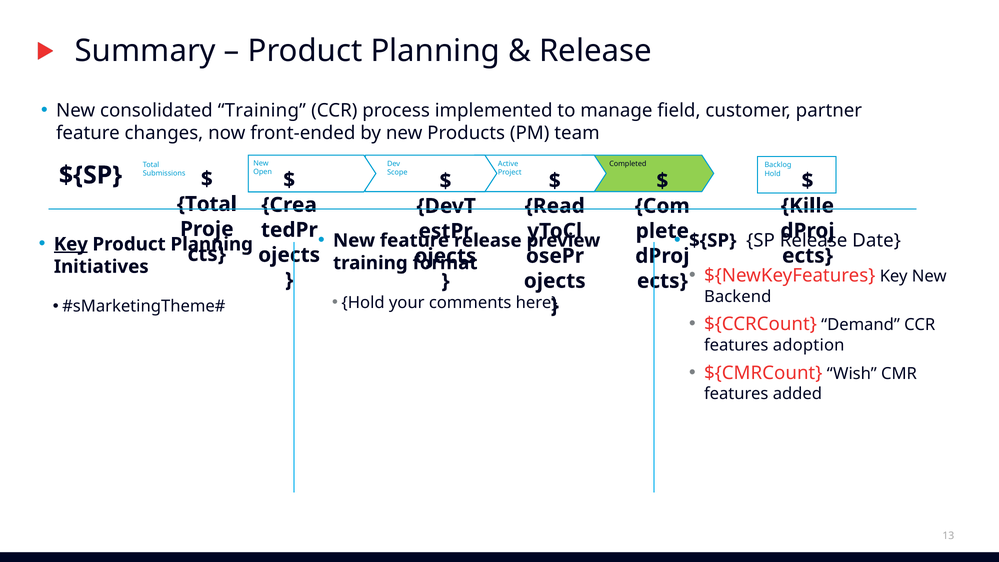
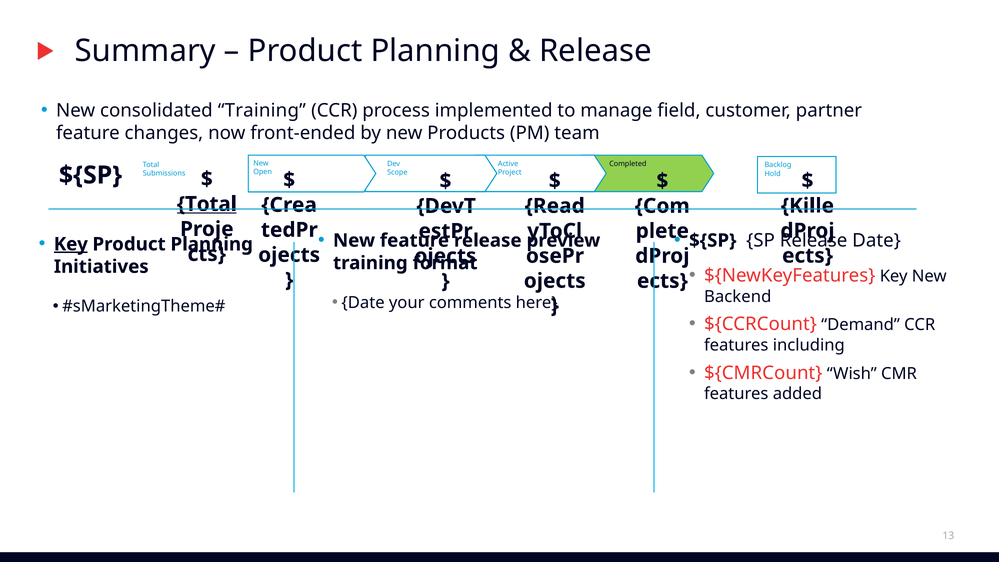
Total underline: none -> present (207, 204)
Hold: Hold -> Date (363, 303)
adoption: adoption -> including (809, 345)
